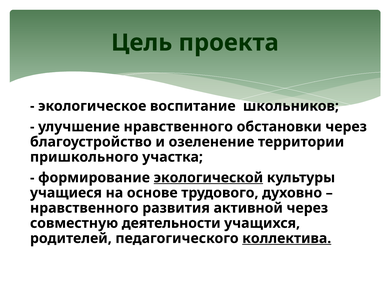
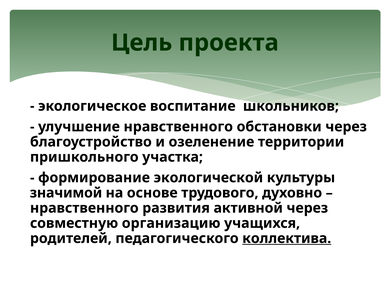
экологической underline: present -> none (208, 178)
учащиеся: учащиеся -> значимой (66, 193)
деятельности: деятельности -> организацию (171, 224)
